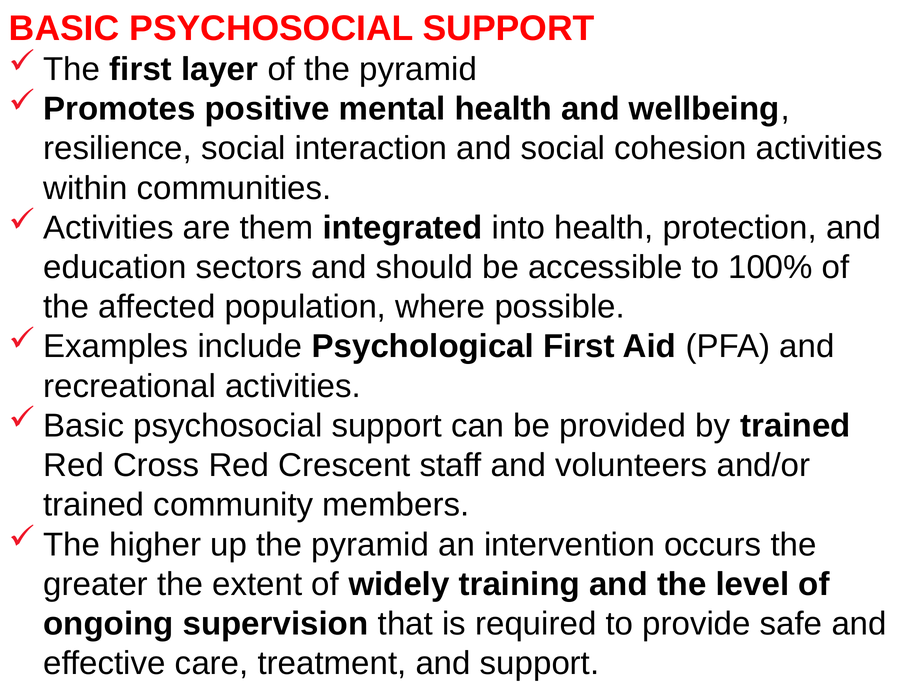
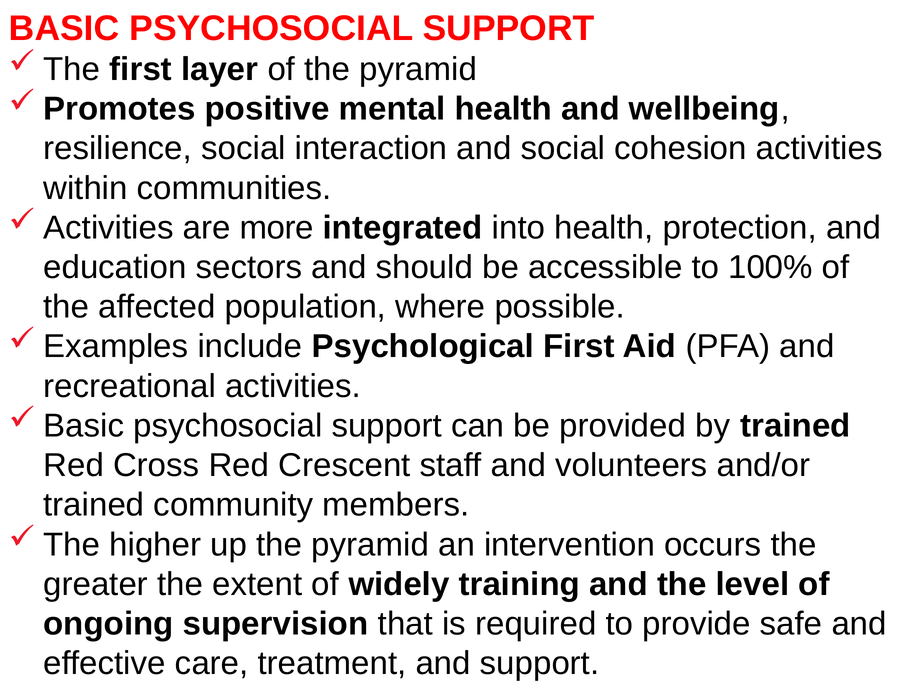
them: them -> more (277, 228)
